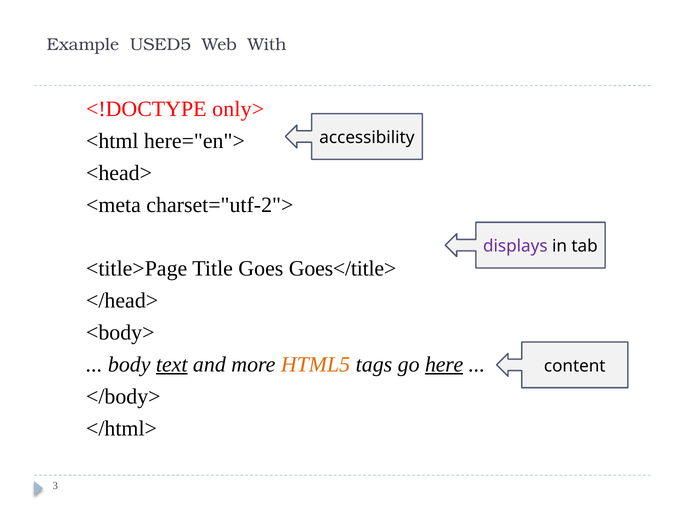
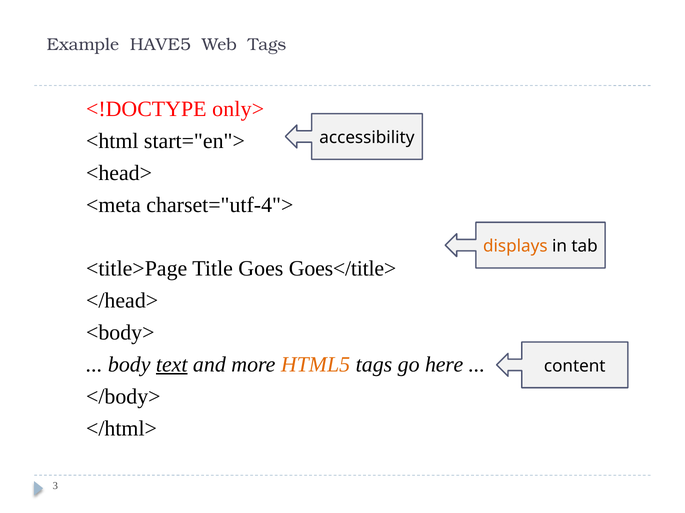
USED5: USED5 -> HAVE5 (160, 45)
Web With: With -> Tags (267, 45)
here="en">: here="en"> -> start="en"> (194, 141)
charset="utf-2">: charset="utf-2"> -> charset="utf-4"> (220, 205)
displays colour: purple -> orange (515, 247)
here underline: present -> none (444, 365)
